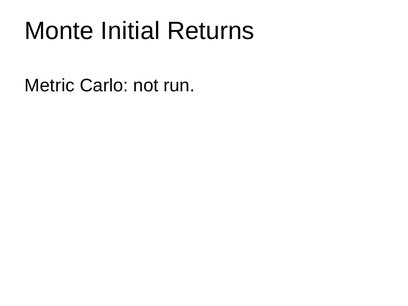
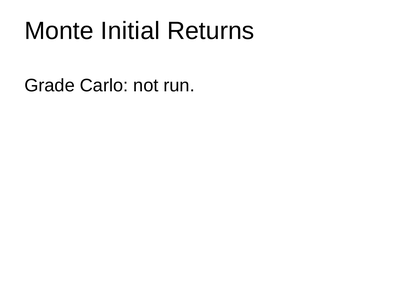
Metric: Metric -> Grade (50, 86)
